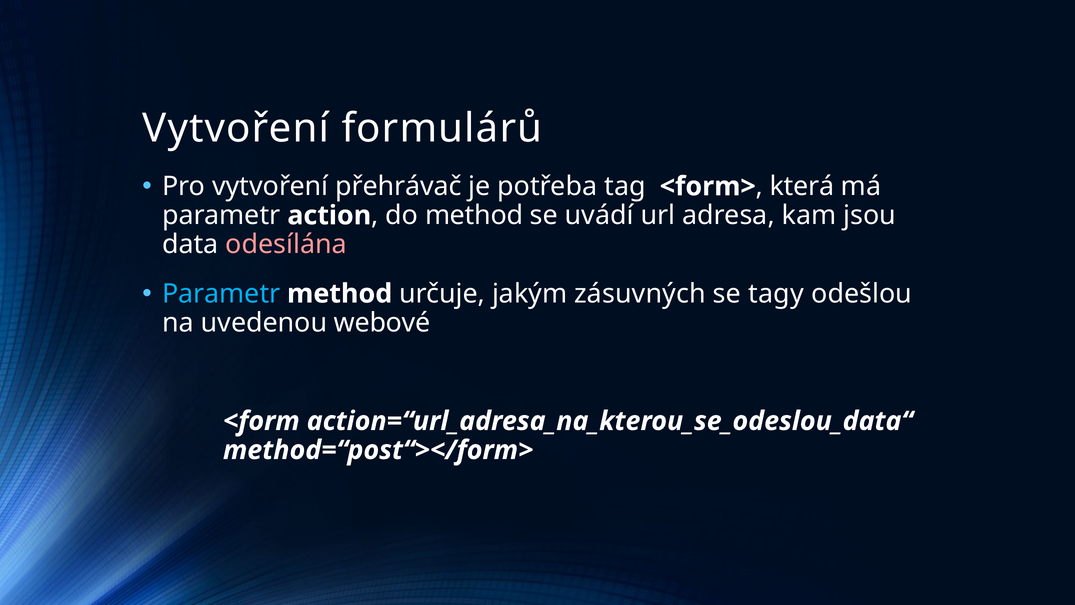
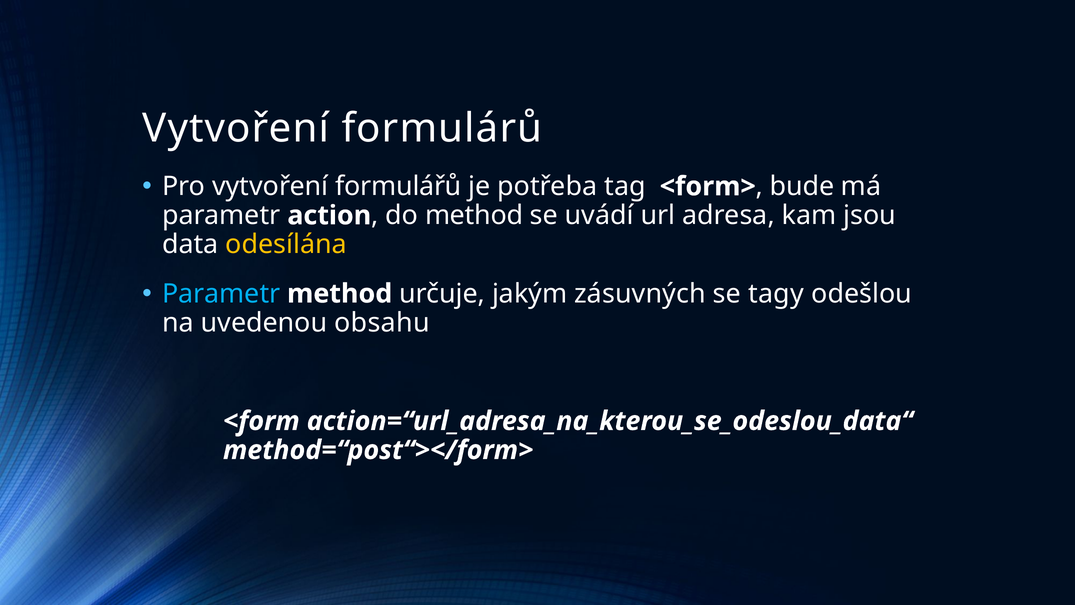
přehrávač: přehrávač -> formulářů (398, 186)
která: která -> bude (802, 186)
odesílána colour: pink -> yellow (286, 244)
webové: webové -> obsahu (382, 323)
